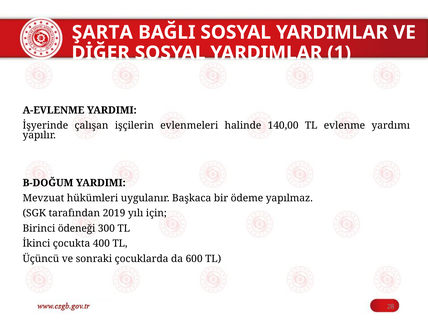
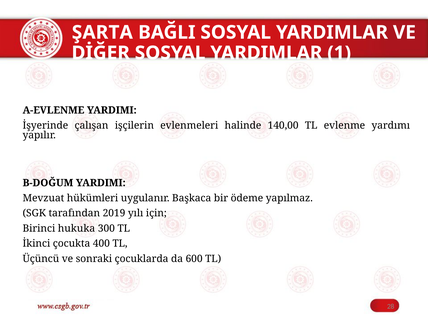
ödeneği: ödeneği -> hukuka (76, 228)
